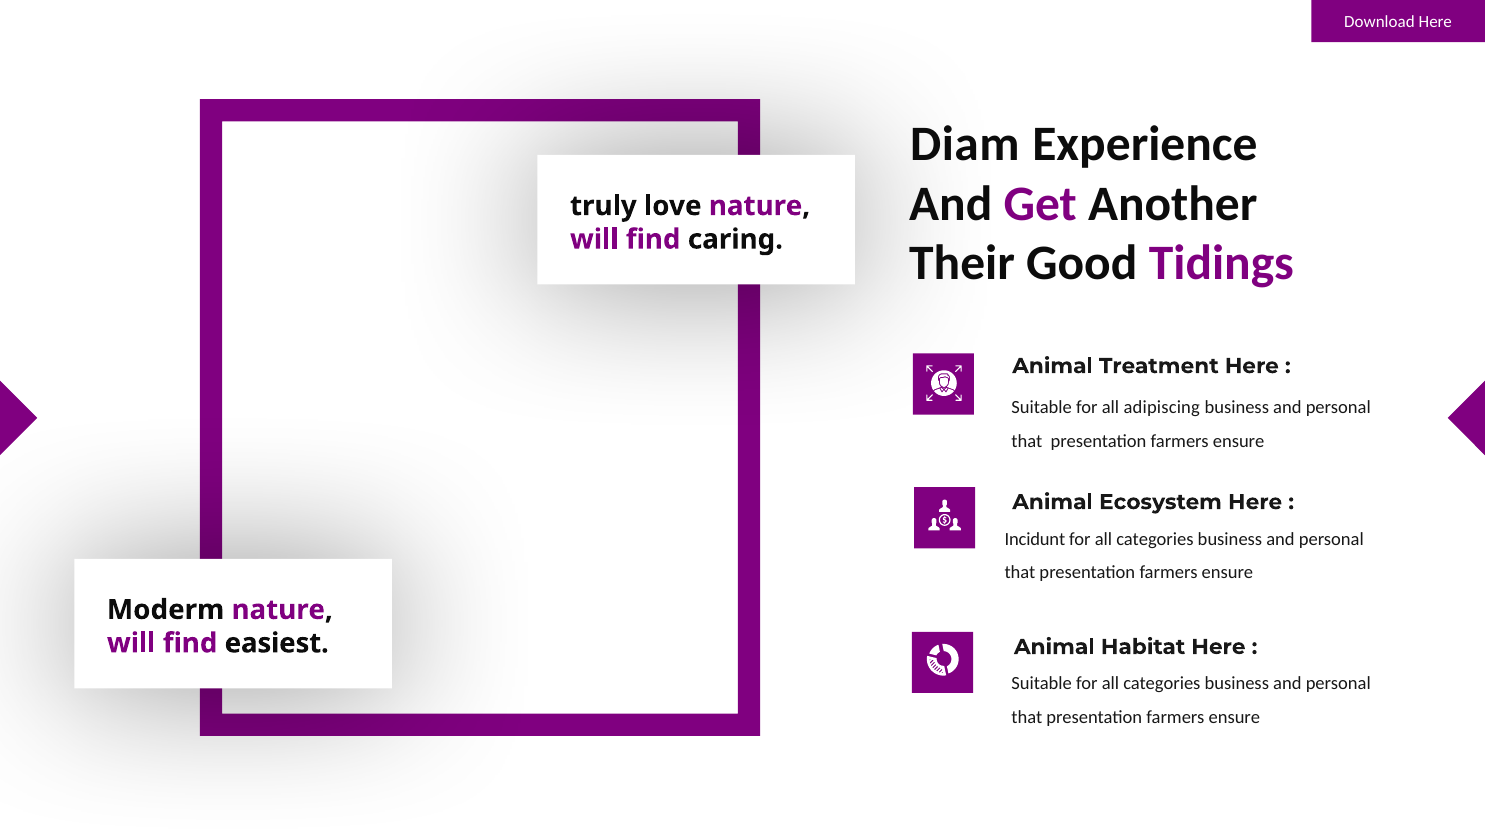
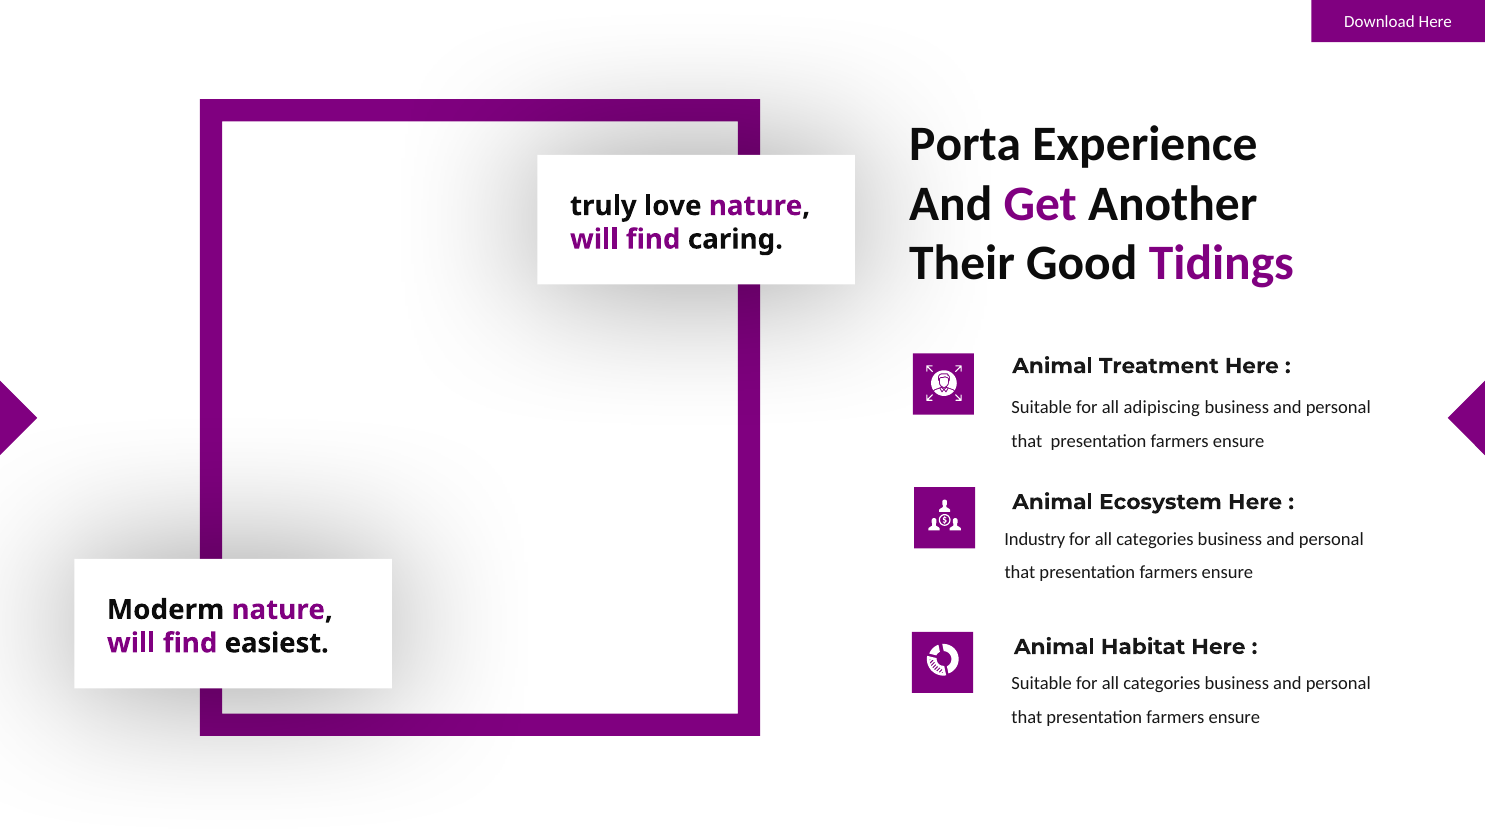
Diam: Diam -> Porta (965, 144)
Incidunt: Incidunt -> Industry (1035, 539)
